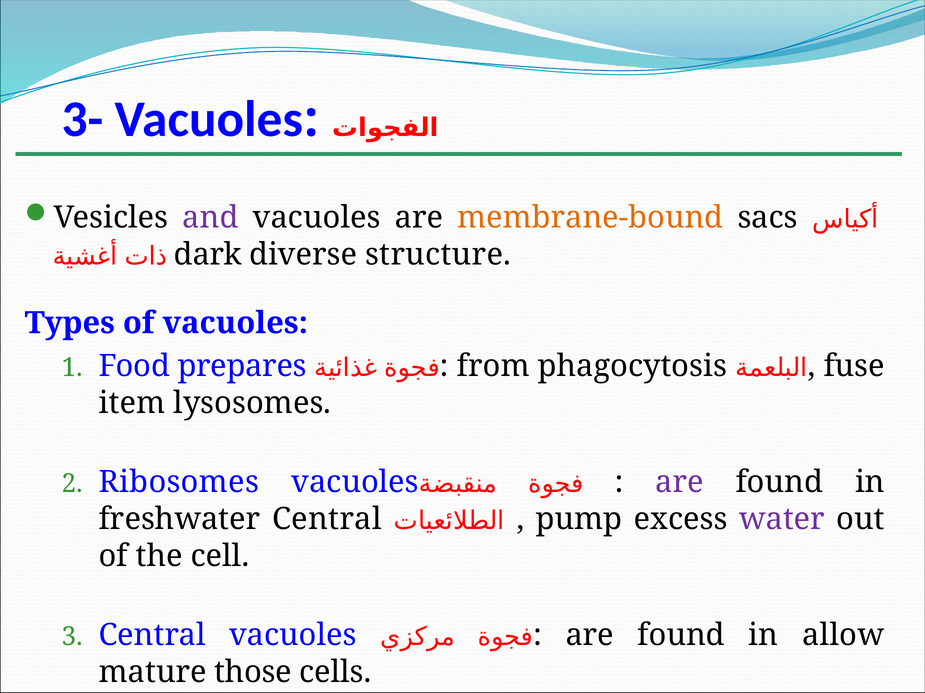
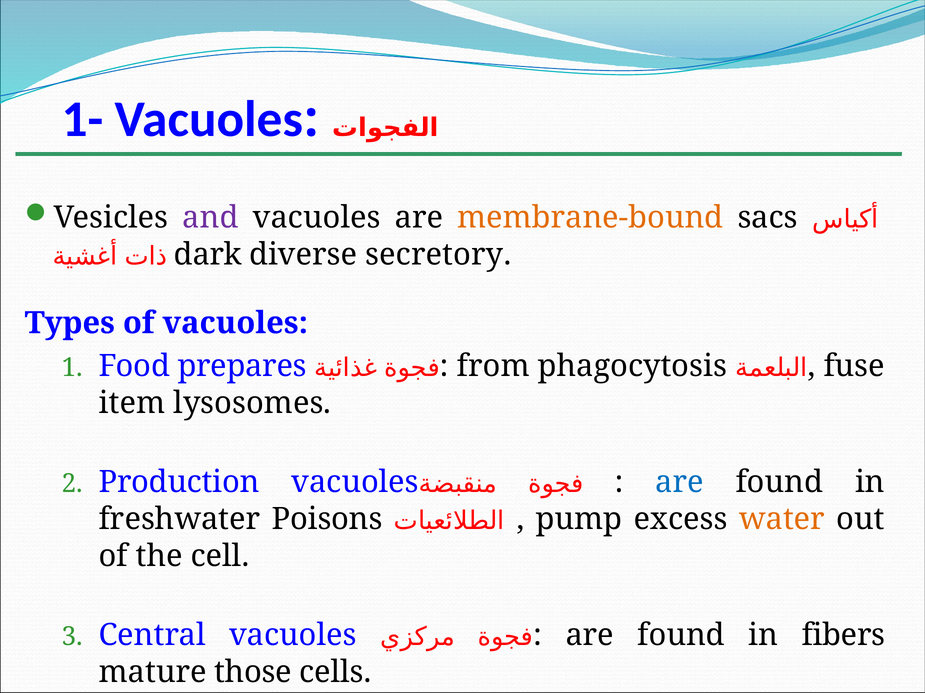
3-: 3- -> 1- (82, 119)
structure: structure -> secretory (438, 255)
Ribosomes: Ribosomes -> Production (179, 483)
are colour: purple -> blue (680, 483)
freshwater Central: Central -> Poisons (327, 520)
water colour: purple -> orange (782, 520)
allow: allow -> fibers (843, 636)
